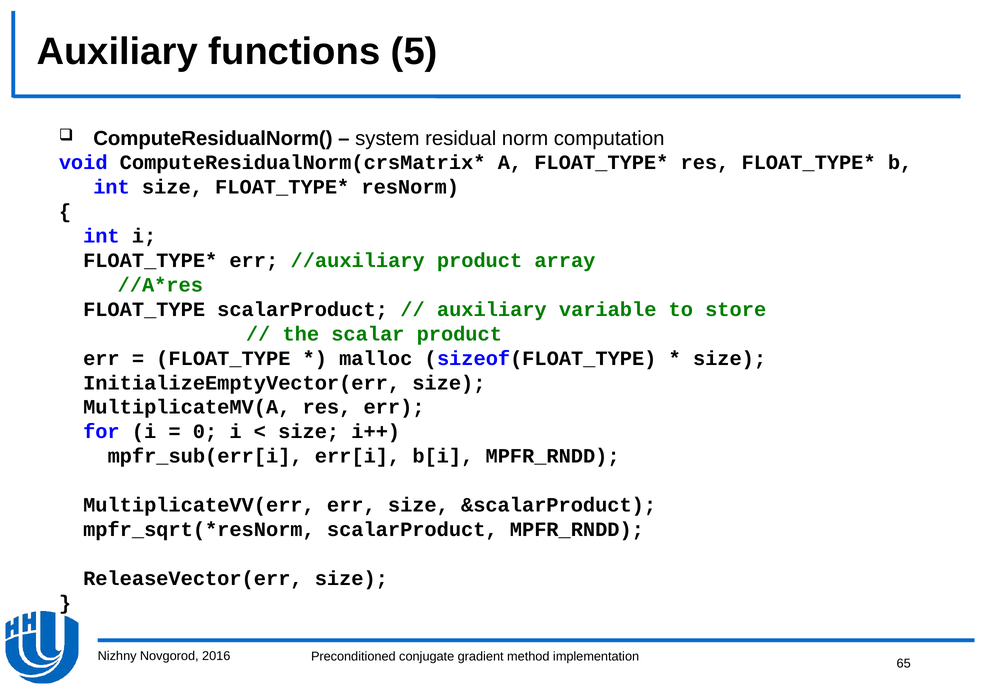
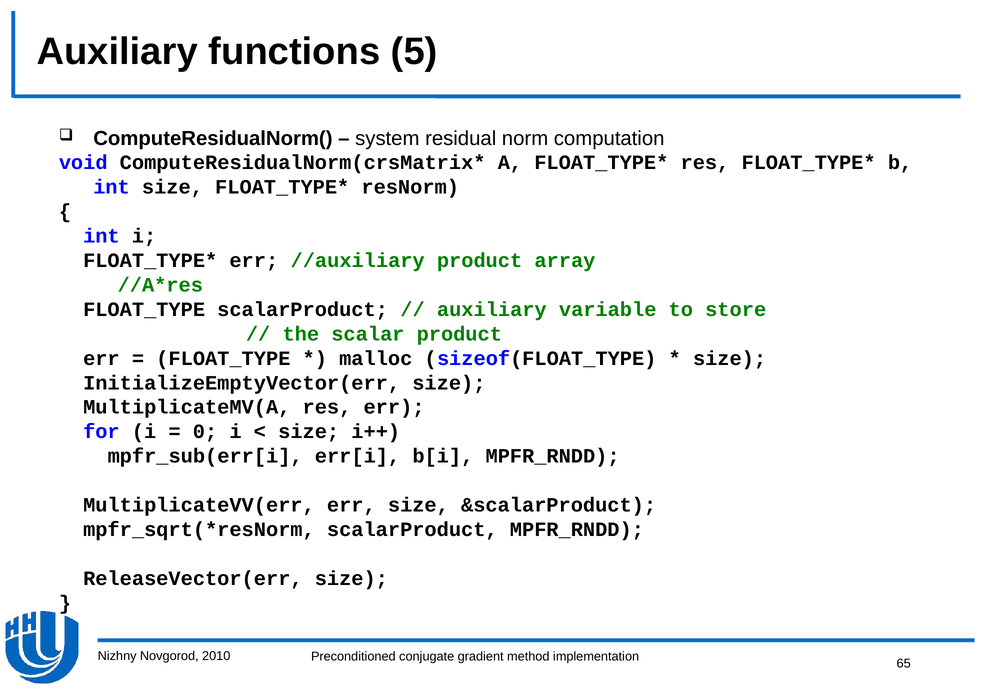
2016: 2016 -> 2010 (216, 656)
